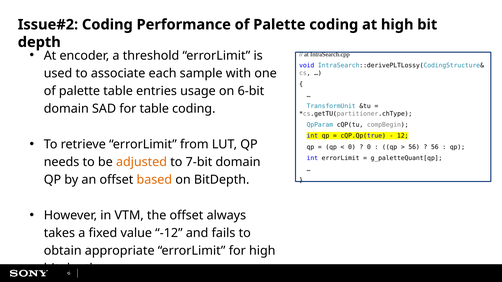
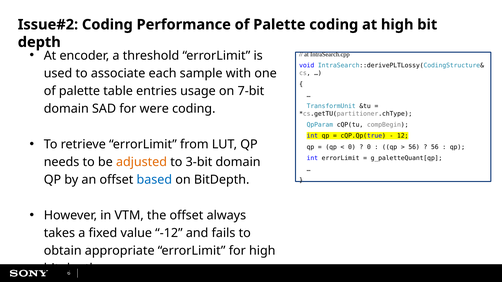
6-bit: 6-bit -> 7-bit (251, 91)
for table: table -> were (154, 109)
7-bit: 7-bit -> 3-bit (199, 162)
based colour: orange -> blue (154, 180)
